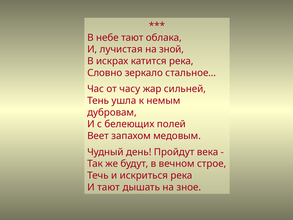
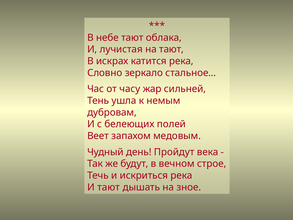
на зной: зной -> тают (171, 49)
